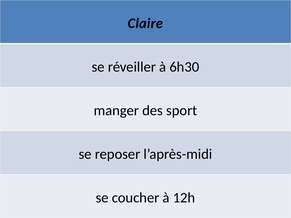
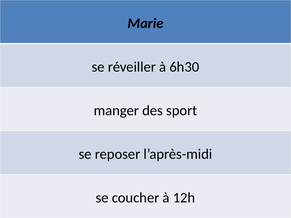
Claire: Claire -> Marie (146, 23)
